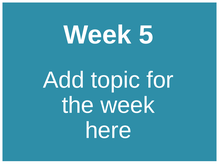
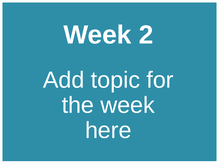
5: 5 -> 2 (146, 35)
